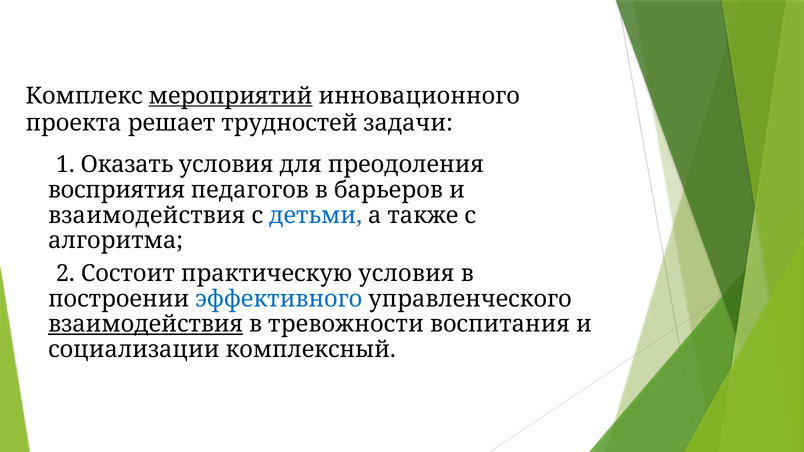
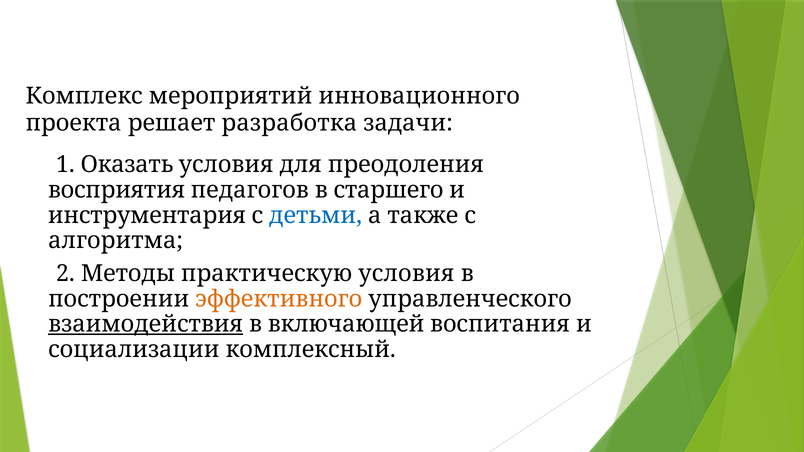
мероприятий underline: present -> none (231, 96)
трудностей: трудностей -> разработка (289, 123)
барьеров: барьеров -> старшего (389, 190)
взаимодействия: взаимодействия -> инструментария (147, 215)
Состоит: Состоит -> Методы (128, 274)
эффективного colour: blue -> orange (279, 299)
тревожности: тревожности -> включающей (346, 324)
